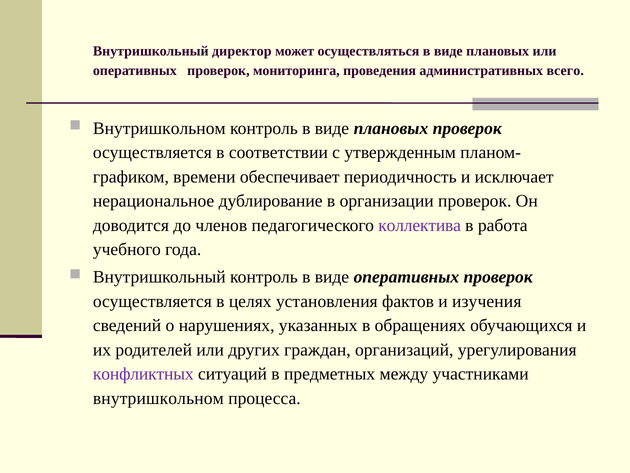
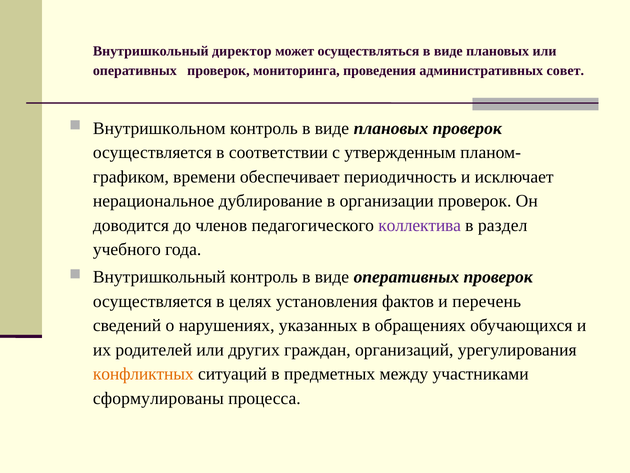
всего: всего -> совет (565, 70)
работа: работа -> раздел (503, 225)
изучения: изучения -> перечень (487, 301)
конфликтных colour: purple -> orange (143, 374)
внутришкольном: внутришкольном -> сформулированы (158, 398)
